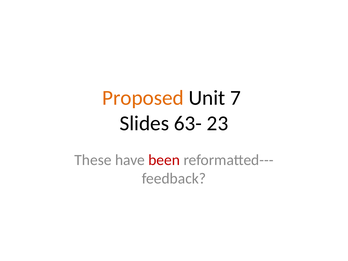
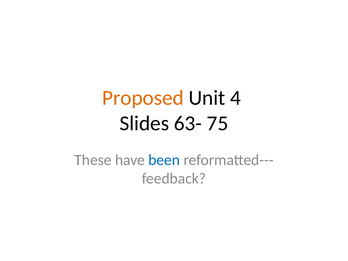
7: 7 -> 4 (236, 98)
23: 23 -> 75 (218, 123)
been colour: red -> blue (164, 160)
